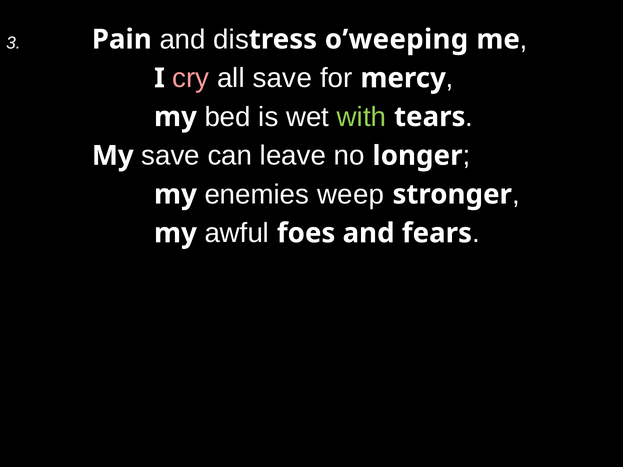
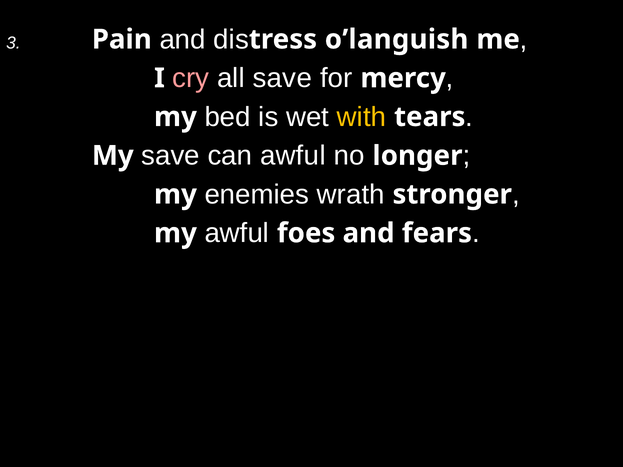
o’weeping: o’weeping -> o’languish (397, 39)
with colour: light green -> yellow (361, 117)
can leave: leave -> awful (293, 156)
weep: weep -> wrath (351, 195)
